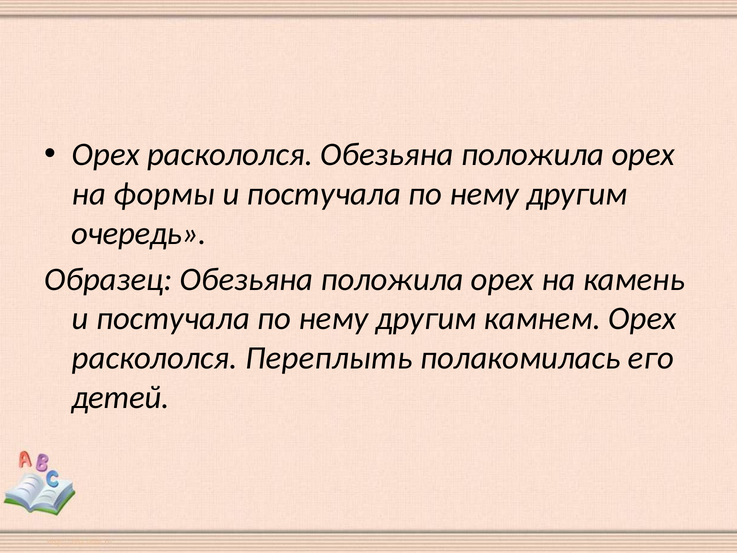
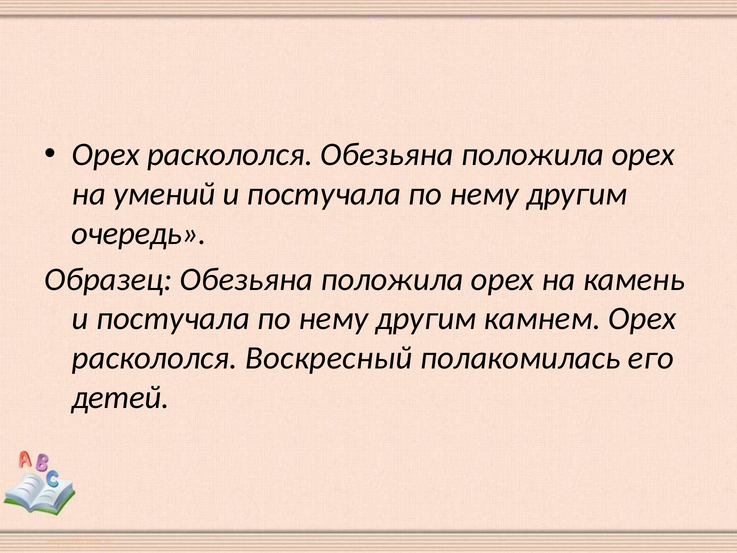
формы: формы -> умений (164, 194)
Переплыть: Переплыть -> Воскресный (329, 358)
